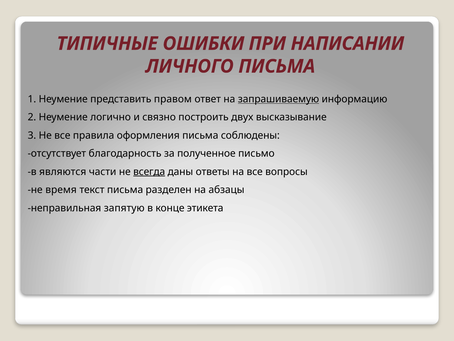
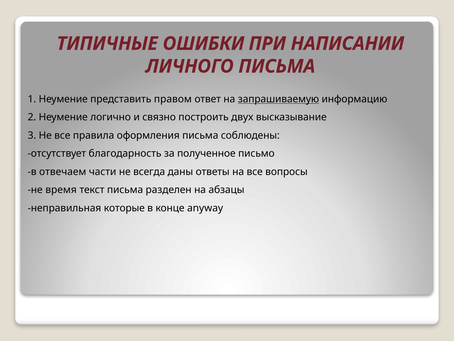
являются: являются -> отвечаем (63, 172)
всегда underline: present -> none (149, 172)
запятую: запятую -> которые (124, 208)
этикета: этикета -> anyway (205, 208)
